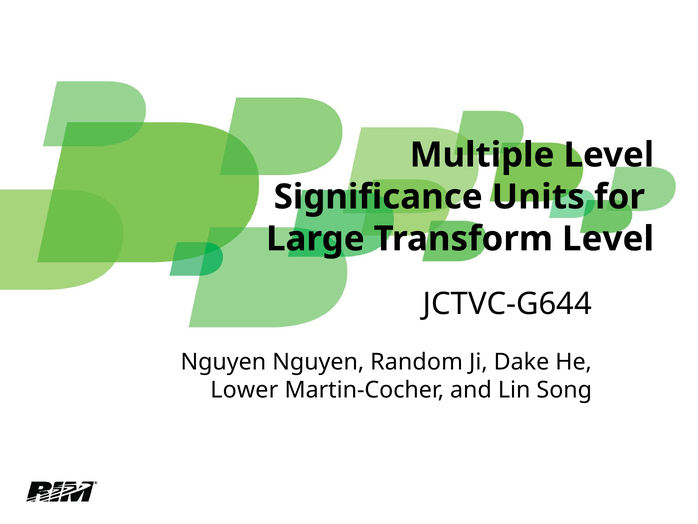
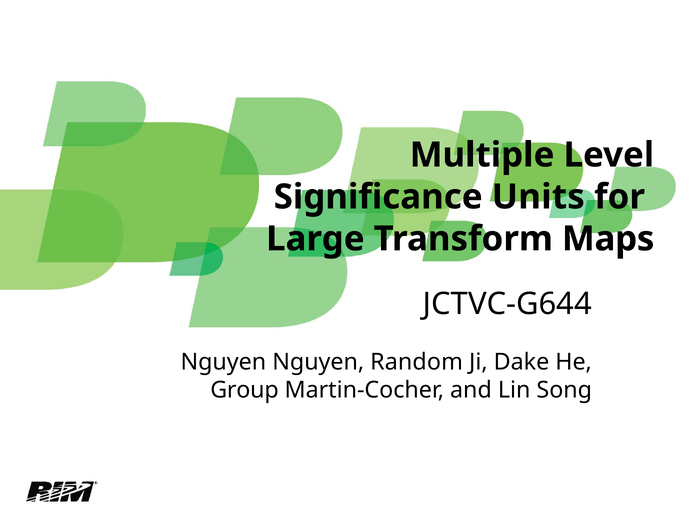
Transform Level: Level -> Maps (608, 239)
Lower: Lower -> Group (244, 390)
